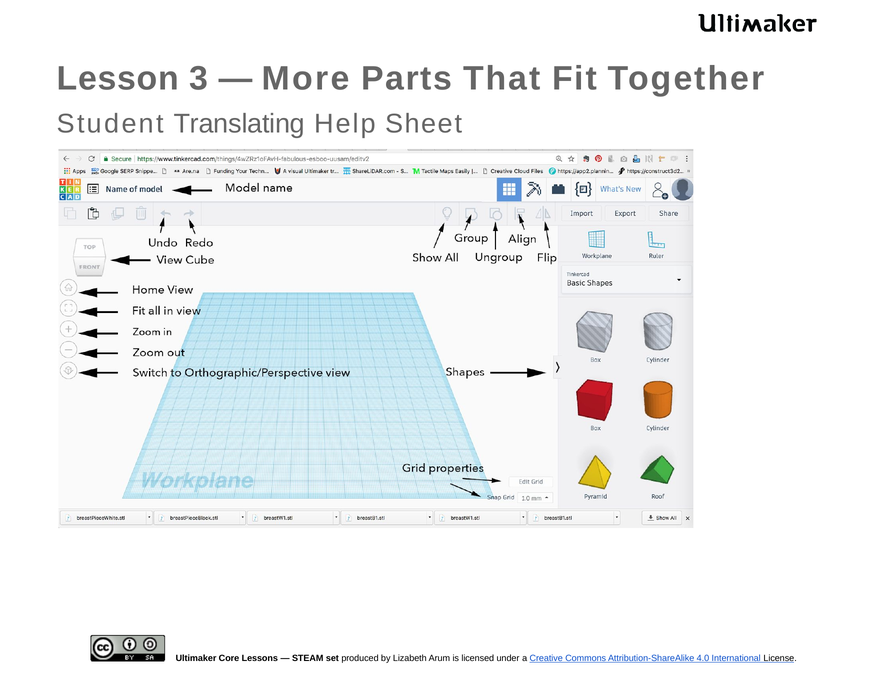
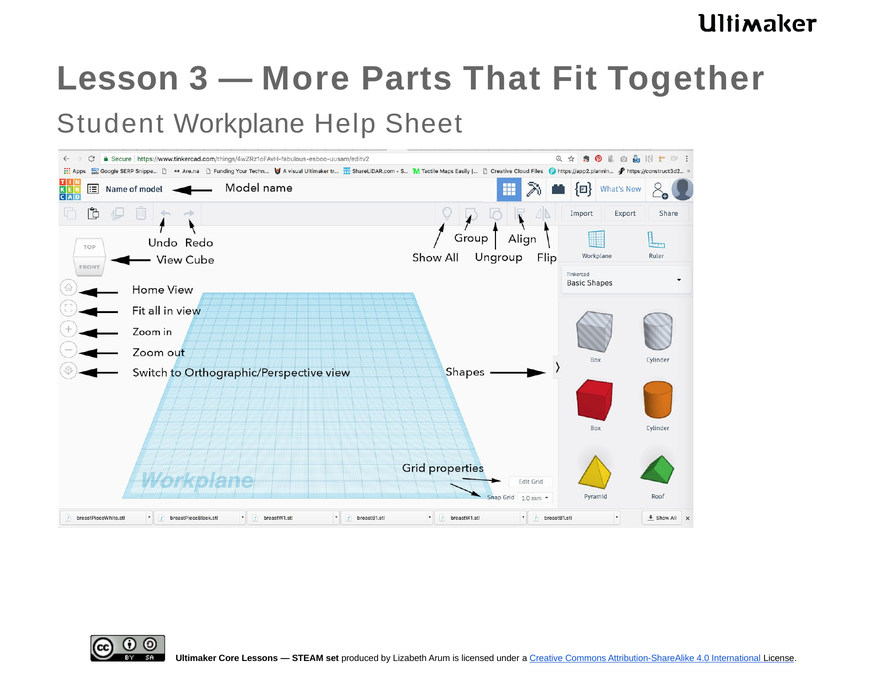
Translating: Translating -> Workplane (239, 124)
